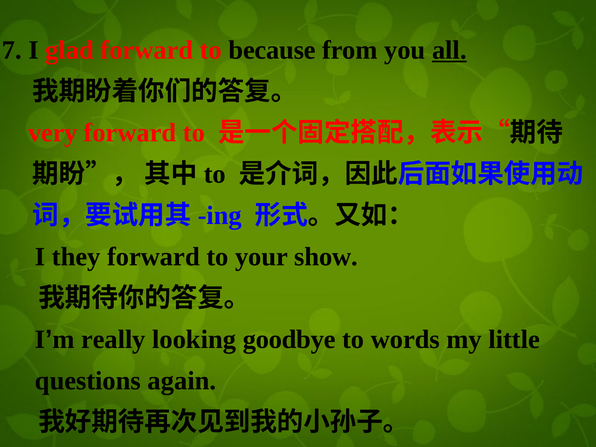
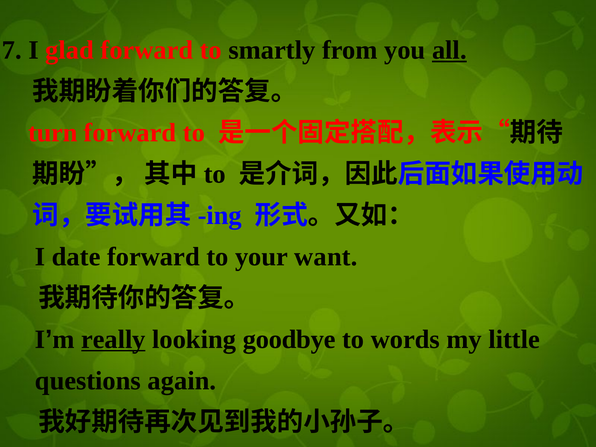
because: because -> smartly (272, 50)
very: very -> turn (53, 133)
they: they -> date (76, 257)
show: show -> want (326, 257)
really underline: none -> present (113, 339)
